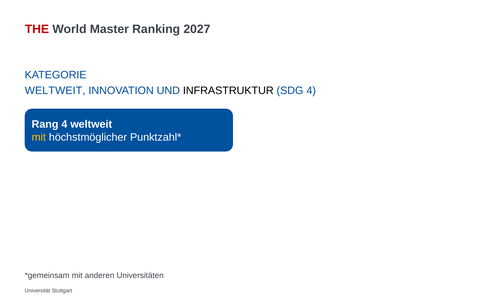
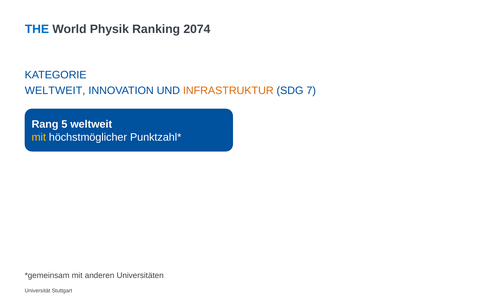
THE colour: red -> blue (37, 29)
Master: Master -> Physik (109, 29)
2027: 2027 -> 2074 (197, 29)
INFRASTRUKTUR colour: black -> orange (228, 90)
SDG 4: 4 -> 7 (311, 90)
Rang 4: 4 -> 5 (64, 124)
